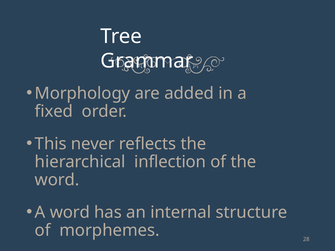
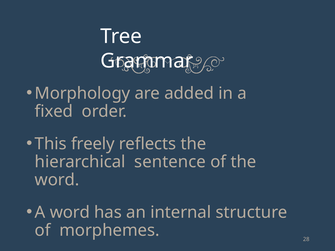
never: never -> freely (93, 144)
inflection: inflection -> sentence (170, 162)
